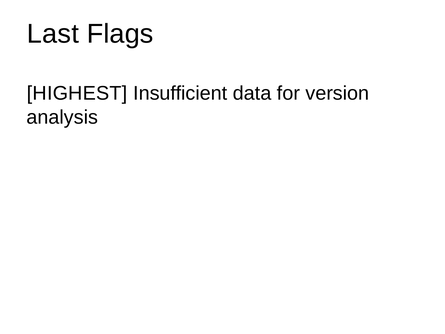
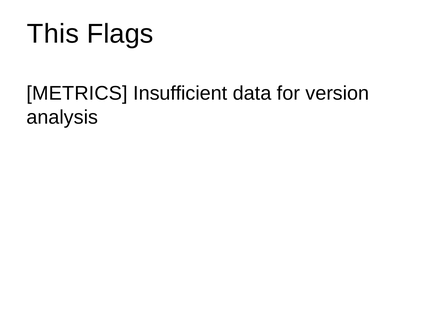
Last: Last -> This (53, 34)
HIGHEST: HIGHEST -> METRICS (77, 93)
